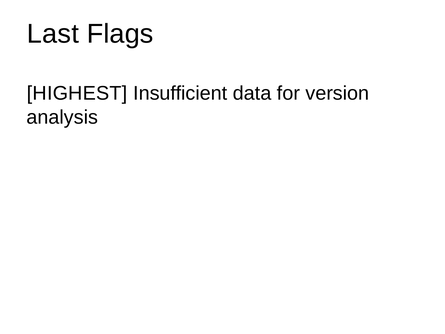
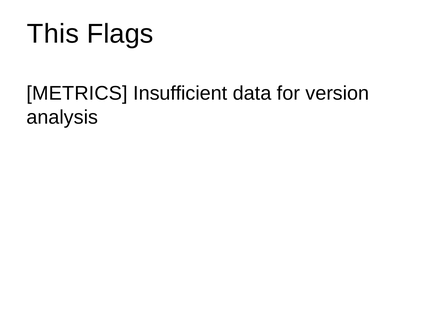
Last: Last -> This (53, 34)
HIGHEST: HIGHEST -> METRICS (77, 93)
